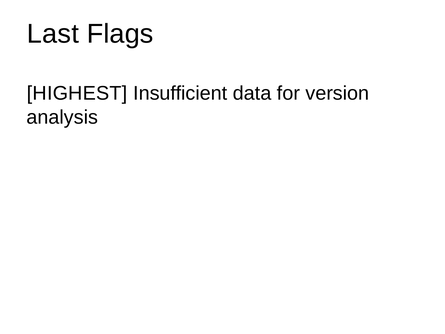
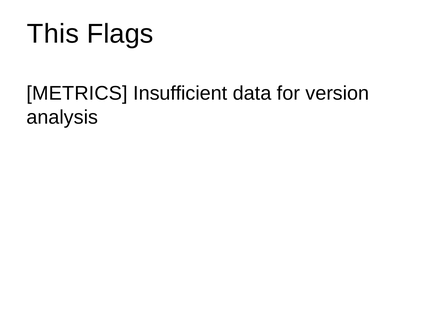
Last: Last -> This (53, 34)
HIGHEST: HIGHEST -> METRICS (77, 93)
